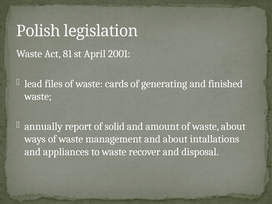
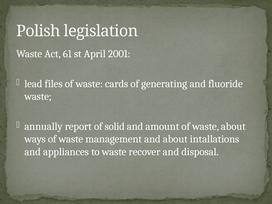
81: 81 -> 61 (67, 54)
finished: finished -> fluoride (225, 84)
